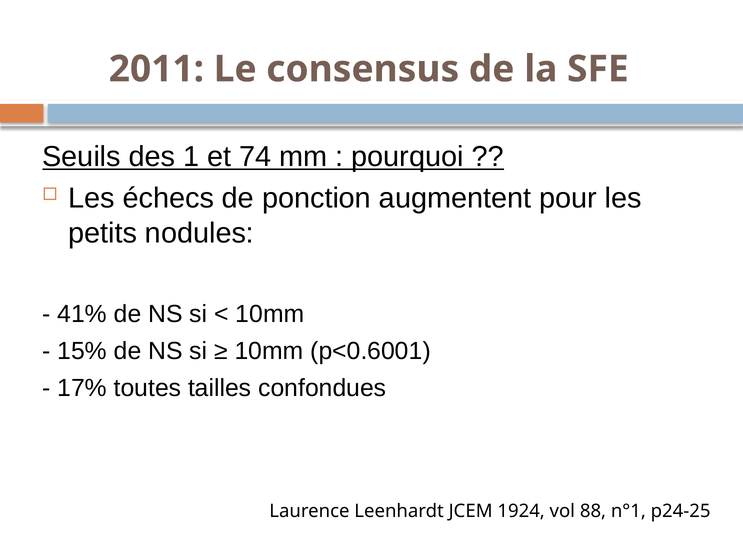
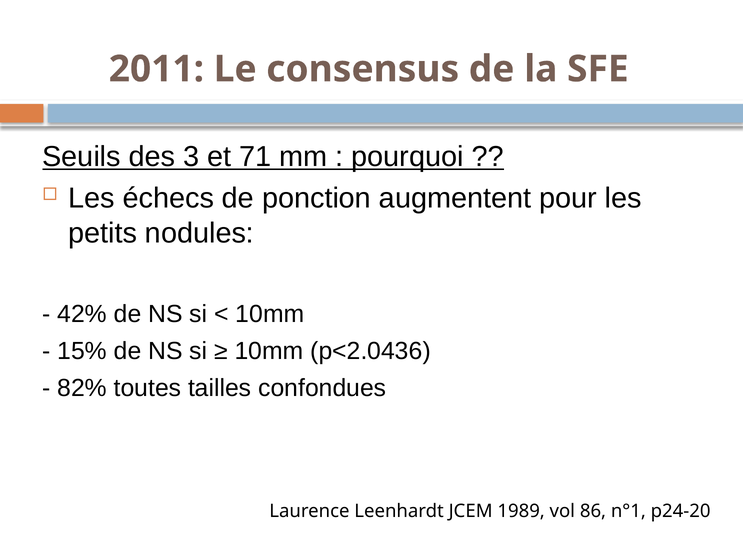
1: 1 -> 3 (191, 157)
74: 74 -> 71 (255, 157)
41%: 41% -> 42% (82, 314)
p<0.6001: p<0.6001 -> p<2.0436 (371, 351)
17%: 17% -> 82% (82, 388)
1924: 1924 -> 1989 (521, 511)
88: 88 -> 86 (593, 511)
p24-25: p24-25 -> p24-20 (681, 511)
